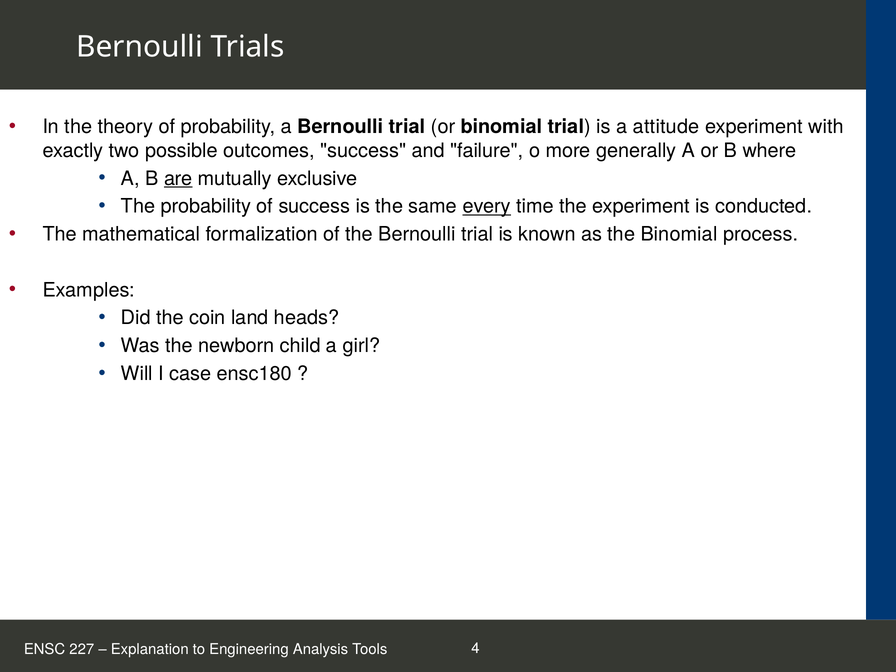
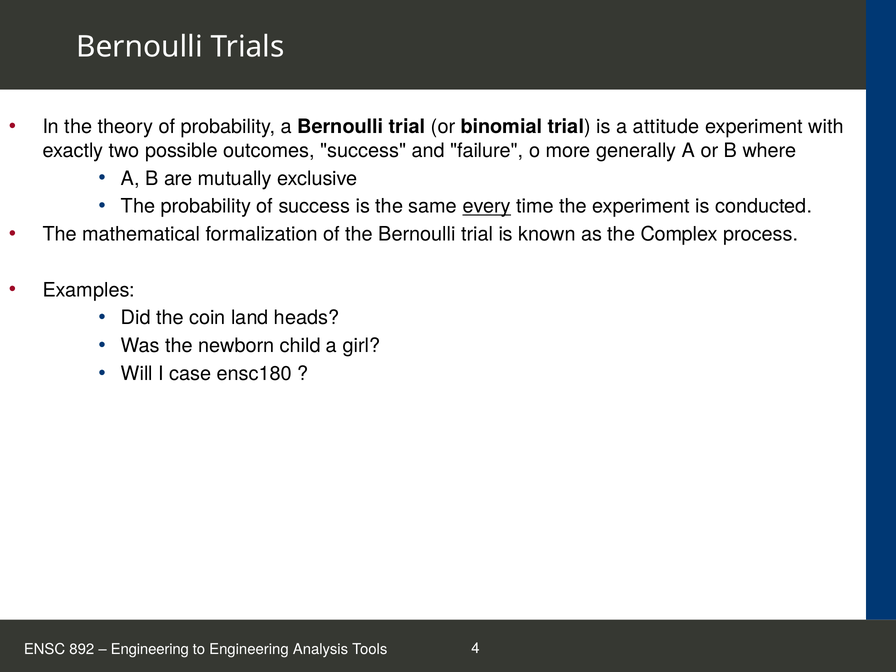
are underline: present -> none (178, 179)
the Binomial: Binomial -> Complex (679, 234)
227: 227 -> 892 (82, 649)
Explanation: Explanation -> Engineering (150, 649)
